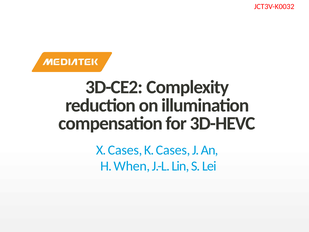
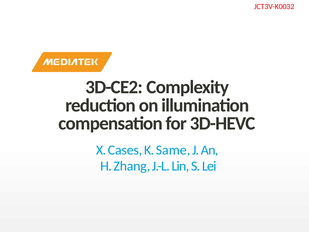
K Cases: Cases -> Same (173, 150)
When: When -> Zhang (132, 166)
